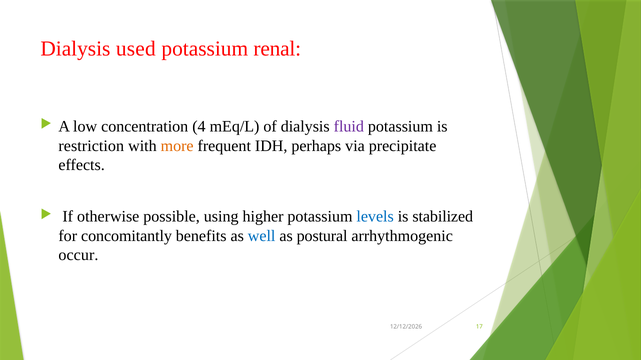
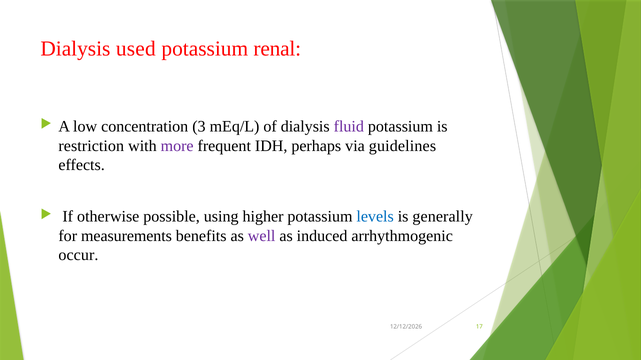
4: 4 -> 3 (199, 127)
more colour: orange -> purple (177, 146)
precipitate: precipitate -> guidelines (402, 146)
stabilized: stabilized -> generally (443, 217)
concomitantly: concomitantly -> measurements (127, 236)
well colour: blue -> purple (262, 236)
postural: postural -> induced (322, 236)
